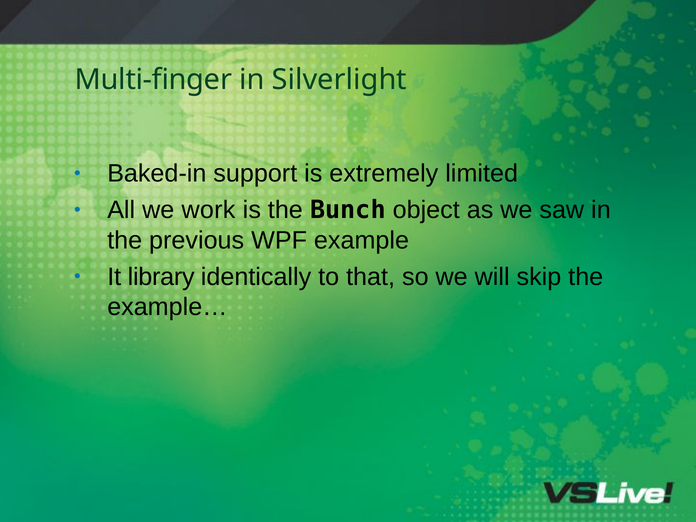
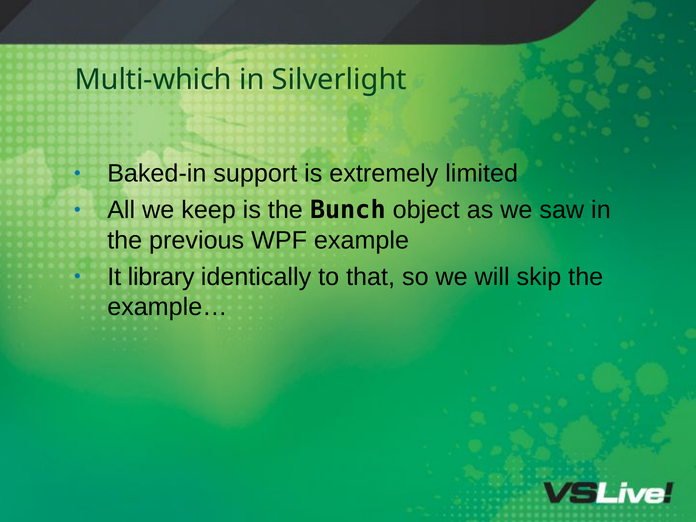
Multi-finger: Multi-finger -> Multi-which (153, 79)
work: work -> keep (209, 210)
